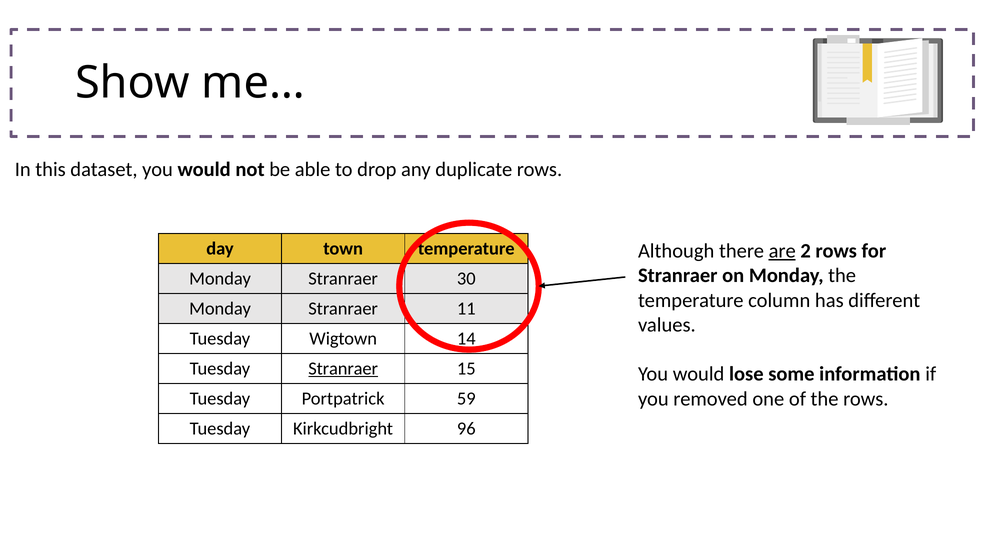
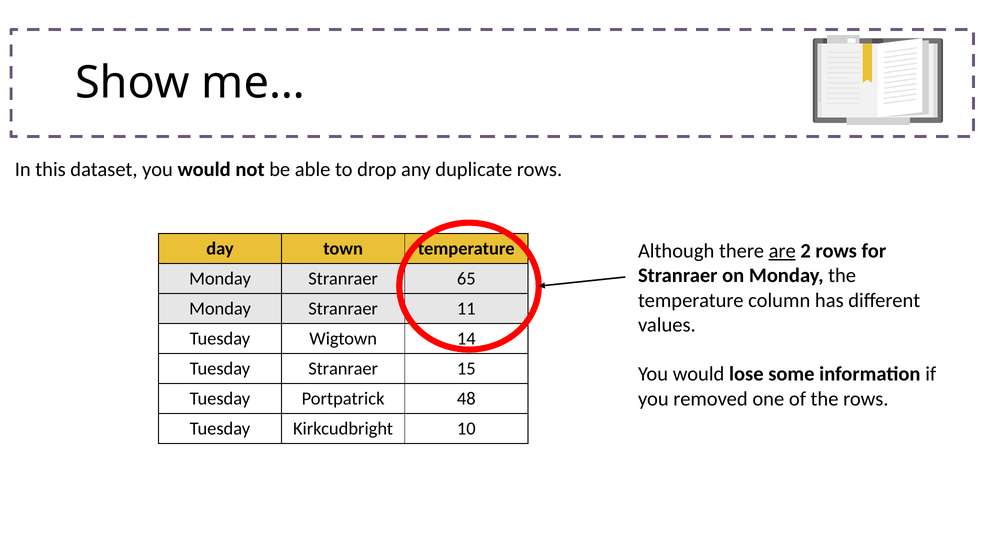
30: 30 -> 65 (466, 279)
Stranraer underline: present -> none (343, 369)
59: 59 -> 48 (466, 399)
96: 96 -> 10 (466, 429)
